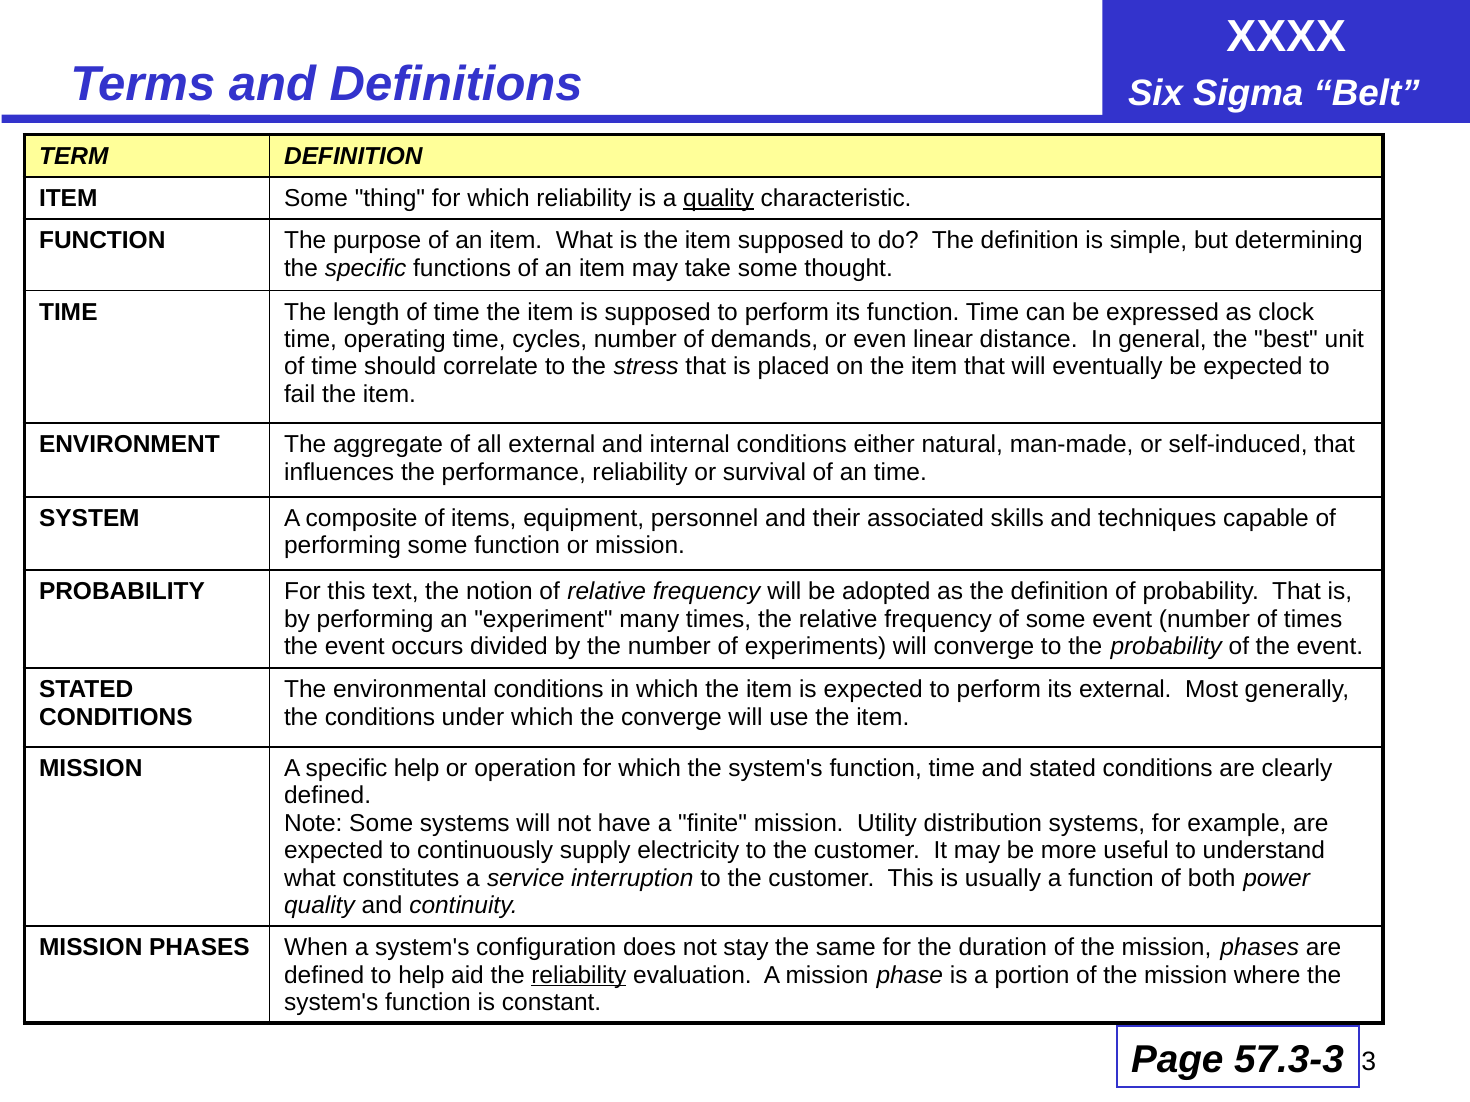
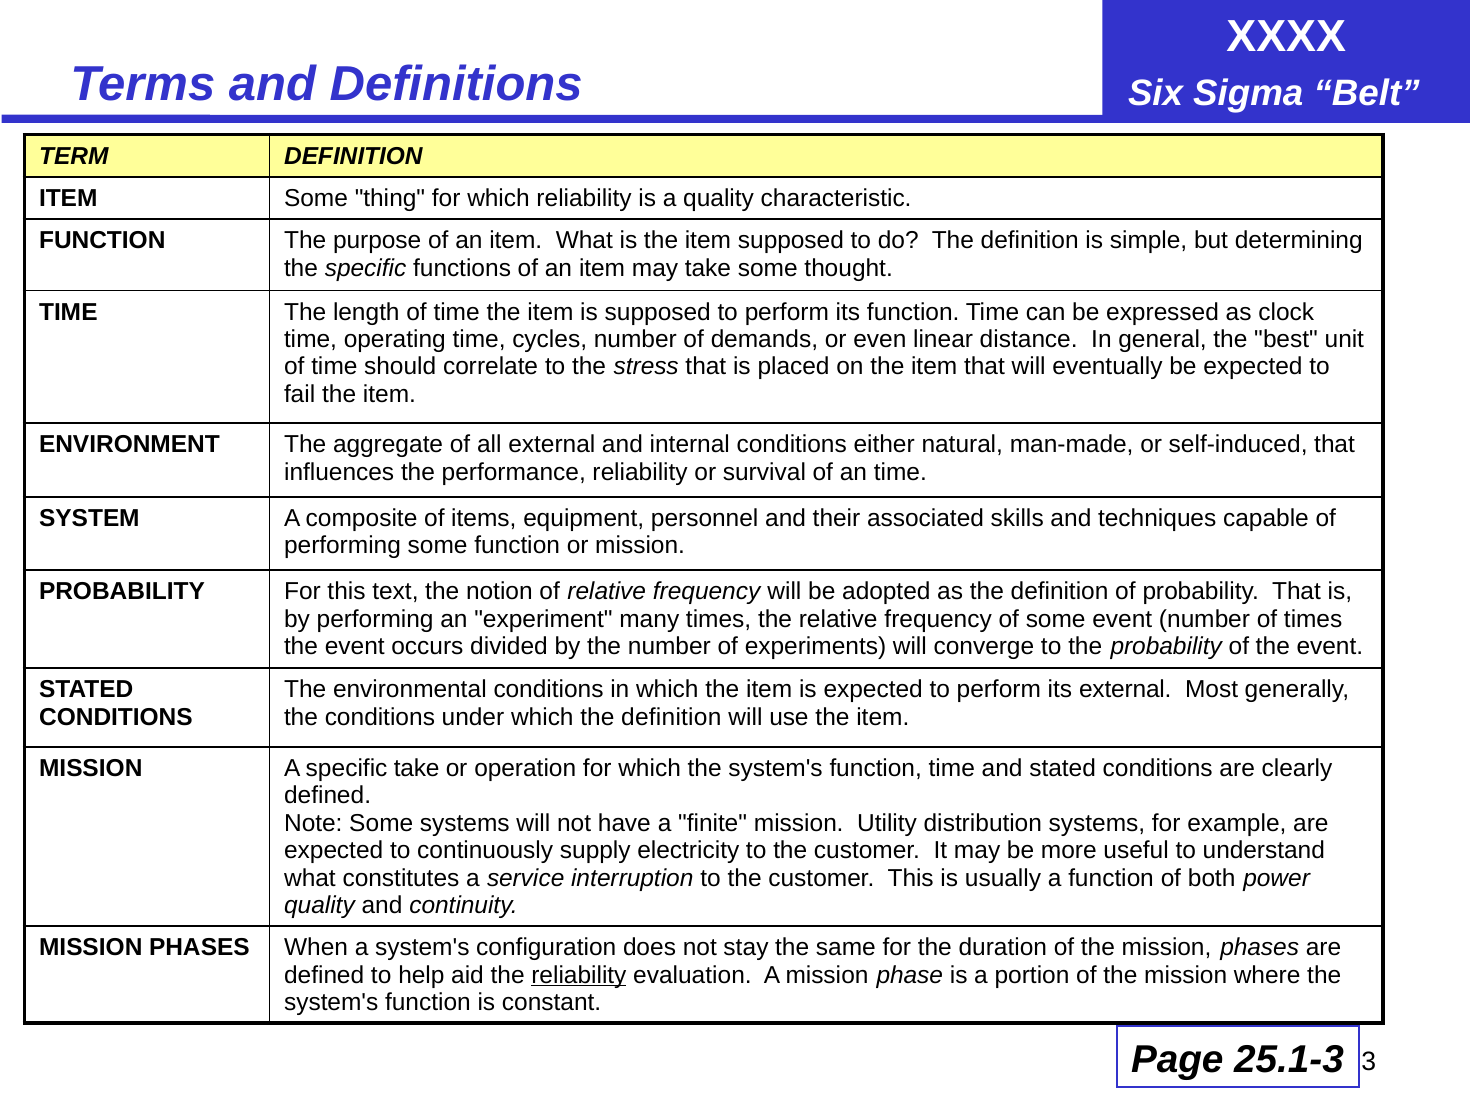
quality underline: present -> none (719, 198)
which the converge: converge -> definition (671, 717)
specific help: help -> take (417, 769)
57.3-3: 57.3-3 -> 25.1-3 (1289, 1060)
